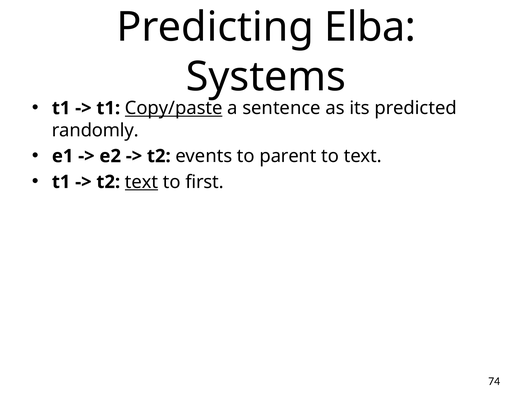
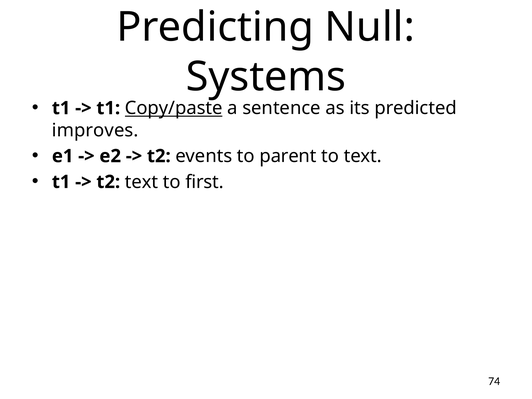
Elba: Elba -> Null (370, 27)
randomly: randomly -> improves (95, 130)
text underline: present -> none (142, 182)
